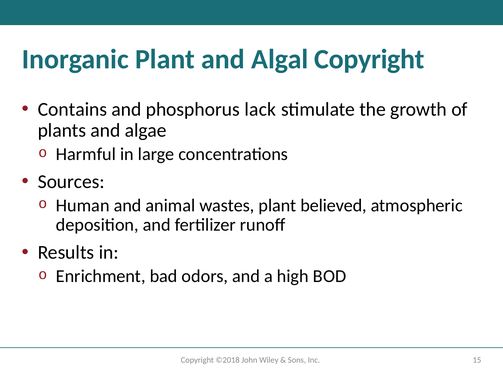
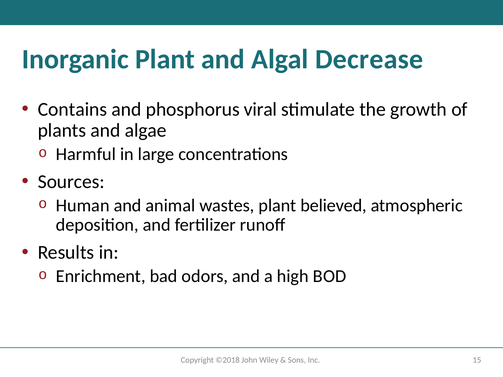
Algal Copyright: Copyright -> Decrease (369, 59)
lack: lack -> viral (261, 109)
